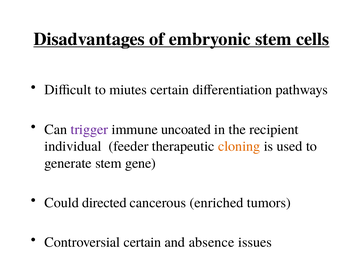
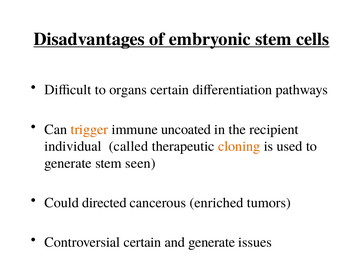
miutes: miutes -> organs (128, 90)
trigger colour: purple -> orange (89, 129)
feeder: feeder -> called (128, 146)
gene: gene -> seen (140, 163)
and absence: absence -> generate (212, 242)
